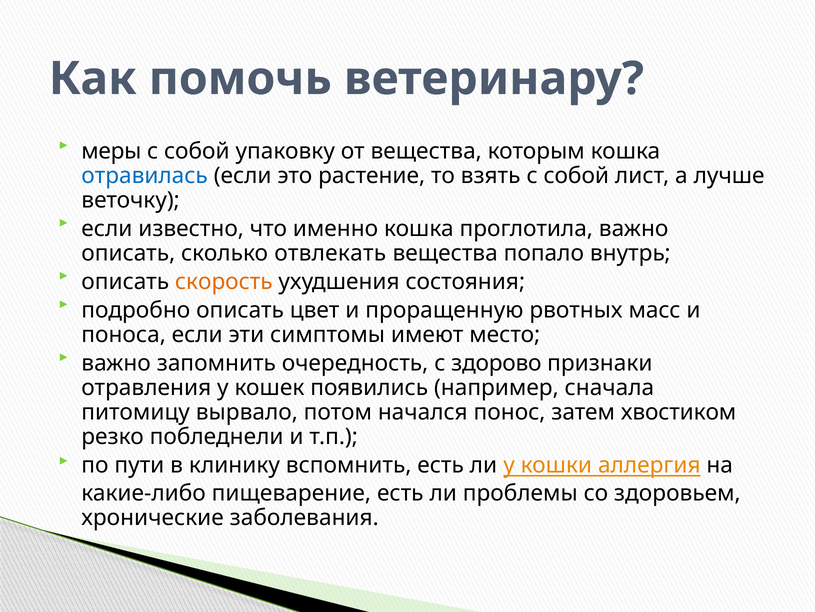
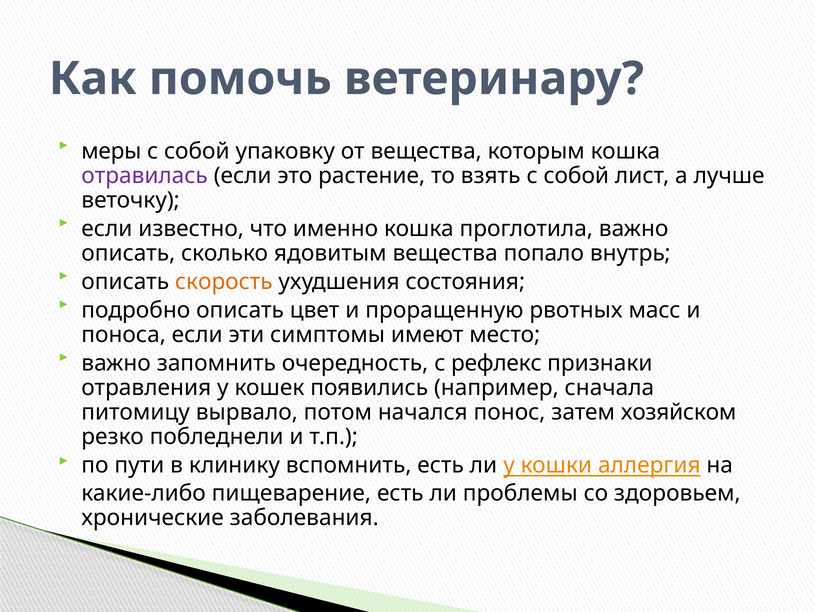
отравилась colour: blue -> purple (145, 176)
отвлекать: отвлекать -> ядовитым (330, 253)
здорово: здорово -> рефлекс (496, 363)
хвостиком: хвостиком -> хозяйском (679, 412)
